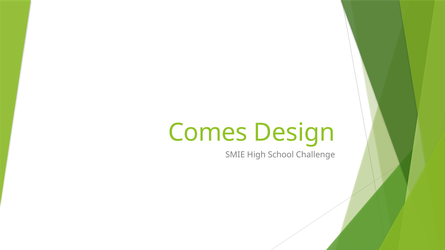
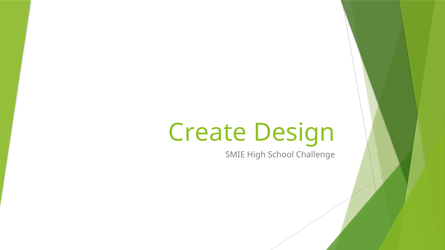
Comes: Comes -> Create (208, 133)
